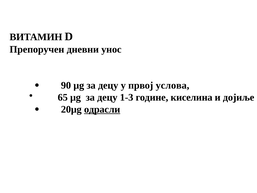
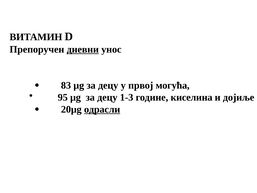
дневни underline: none -> present (83, 49)
90: 90 -> 83 (66, 85)
услова: услова -> могућа (173, 85)
65: 65 -> 95 (63, 97)
